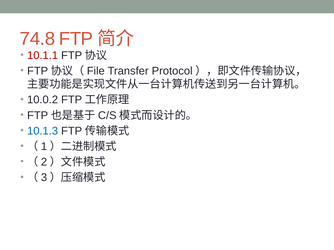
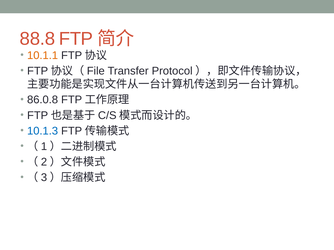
74.8: 74.8 -> 88.8 (37, 39)
10.1.1 colour: red -> orange (43, 55)
10.0.2: 10.0.2 -> 86.0.8 (43, 100)
